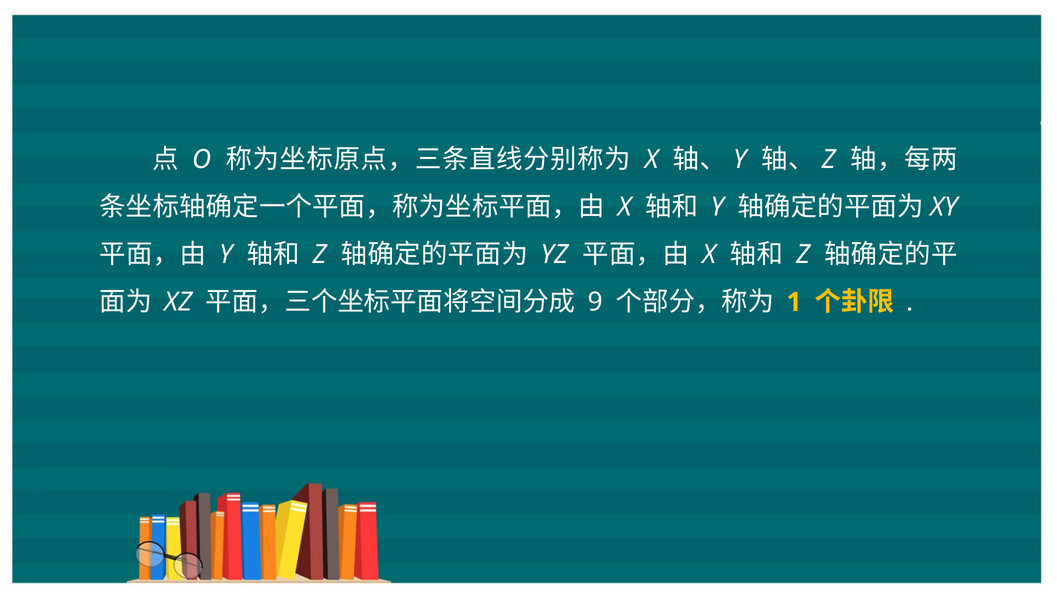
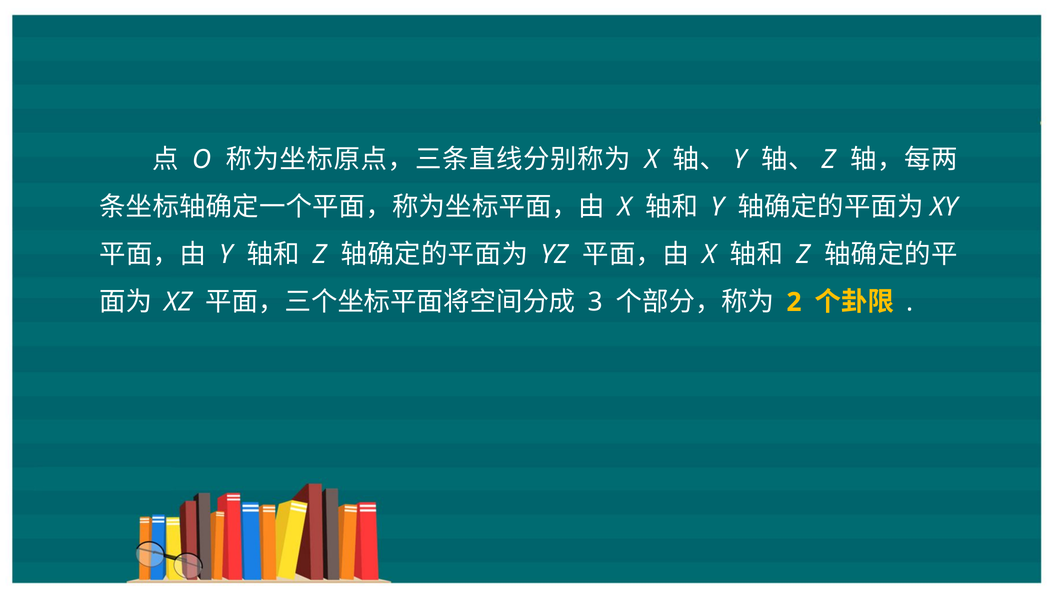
9: 9 -> 3 (595, 302)
1: 1 -> 2 (794, 302)
